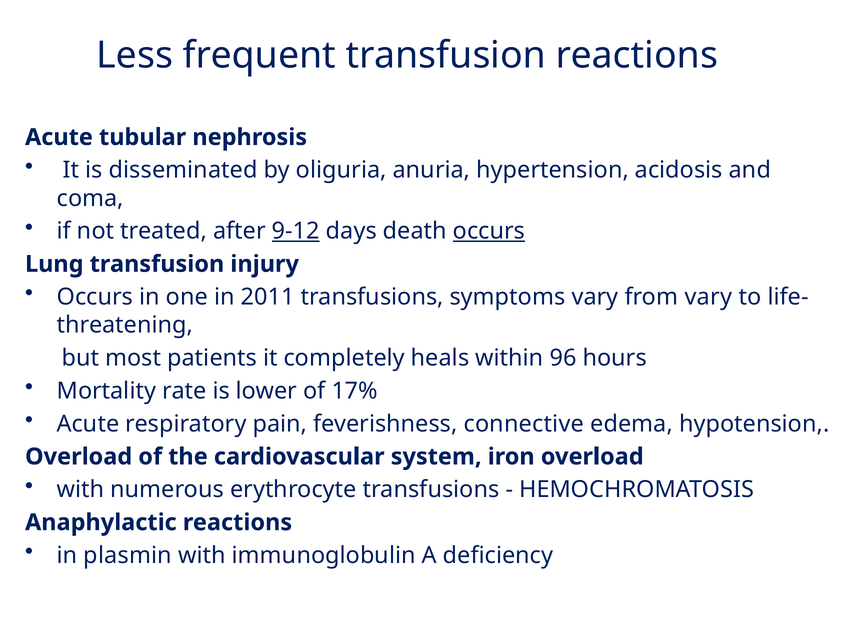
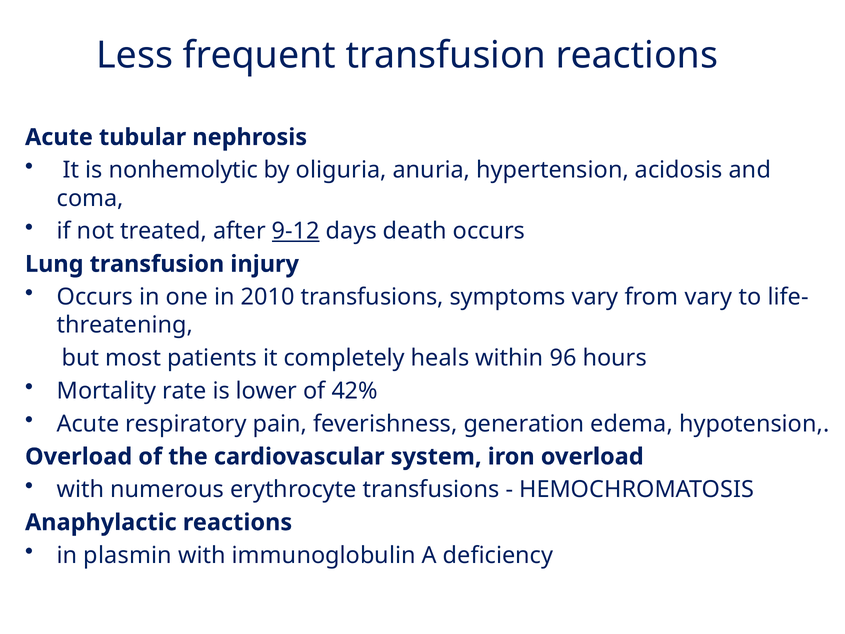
disseminated: disseminated -> nonhemolytic (183, 170)
occurs underline: present -> none (489, 231)
2011: 2011 -> 2010 (268, 297)
17%: 17% -> 42% (355, 391)
connective: connective -> generation (524, 424)
